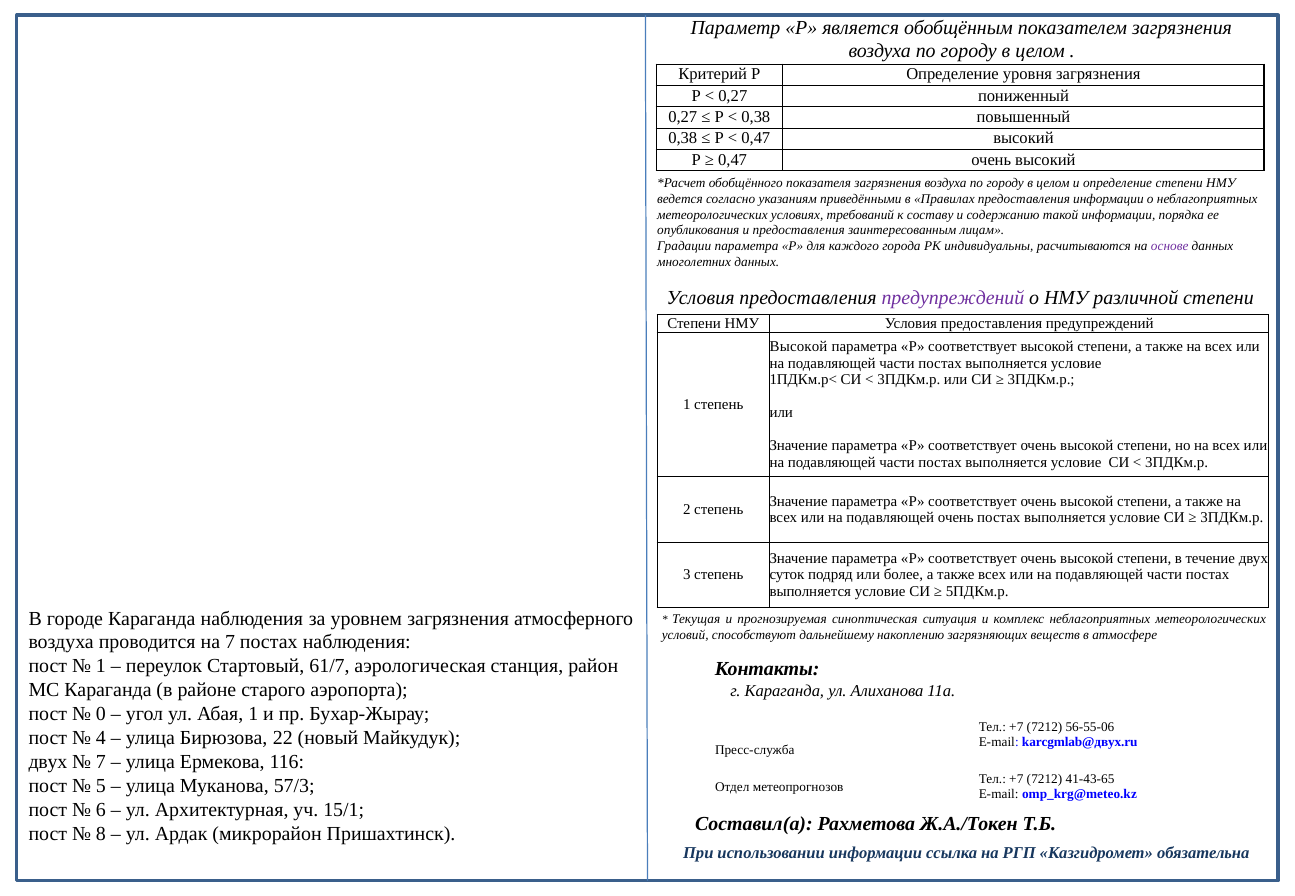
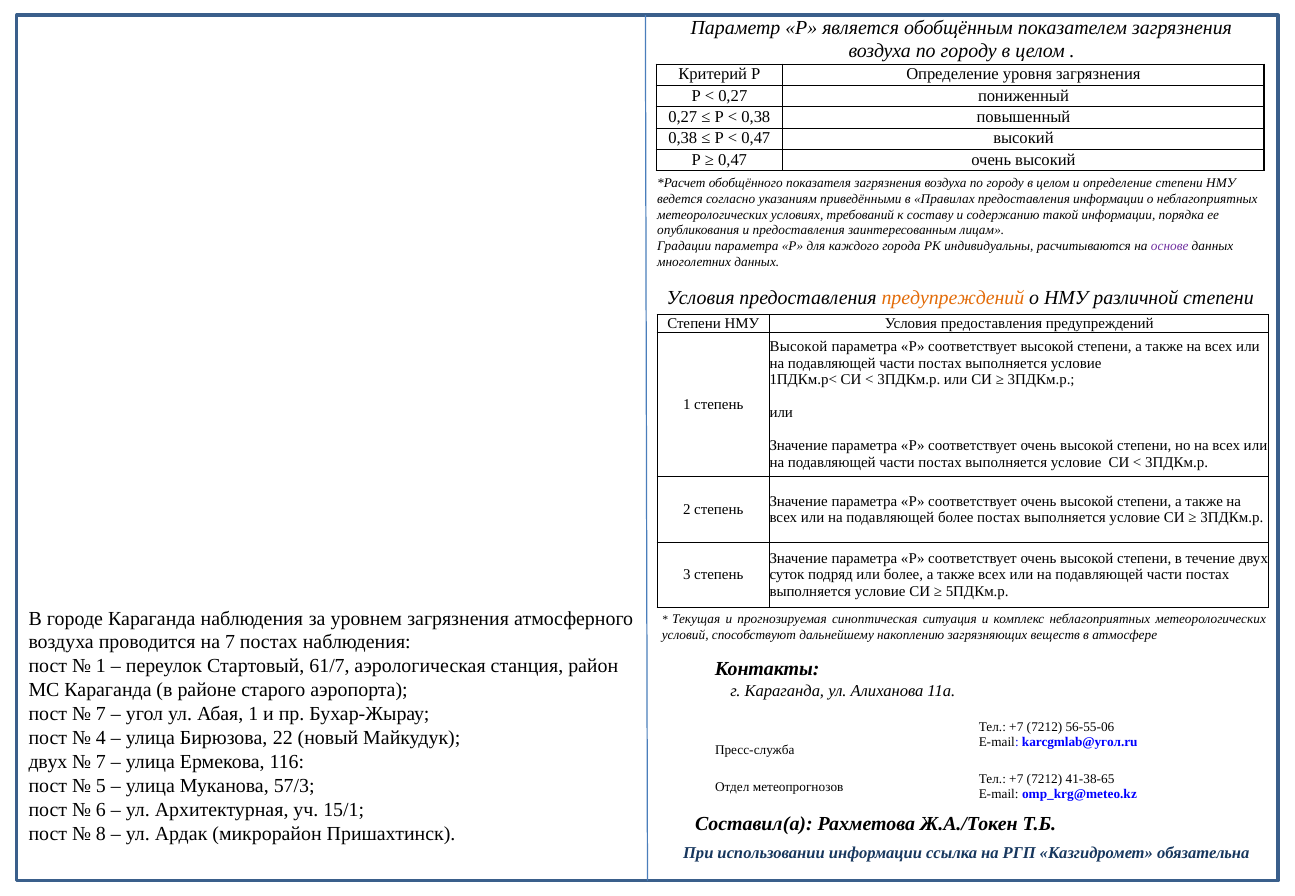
предупреждений colour: purple -> orange (953, 298)
подавляющей очень: очень -> более (956, 518)
0: 0 -> 7 (101, 715)
karcgmlab@двух.ru: karcgmlab@двух.ru -> karcgmlab@угол.ru (1080, 743)
41-43-65: 41-43-65 -> 41-38-65 (1090, 780)
